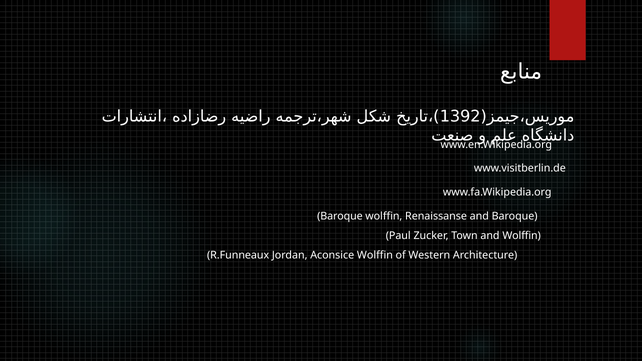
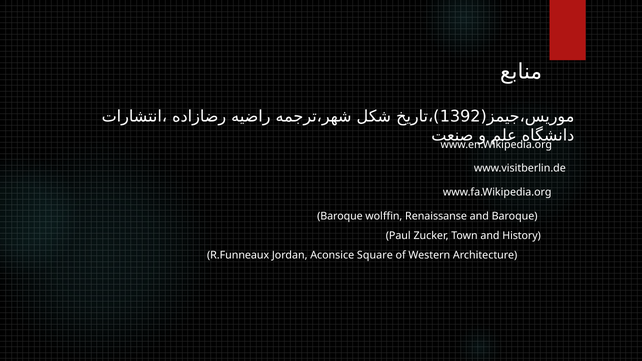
and Wolffin: Wolffin -> History (522, 236)
Aconsice Wolffin: Wolffin -> Square (375, 255)
